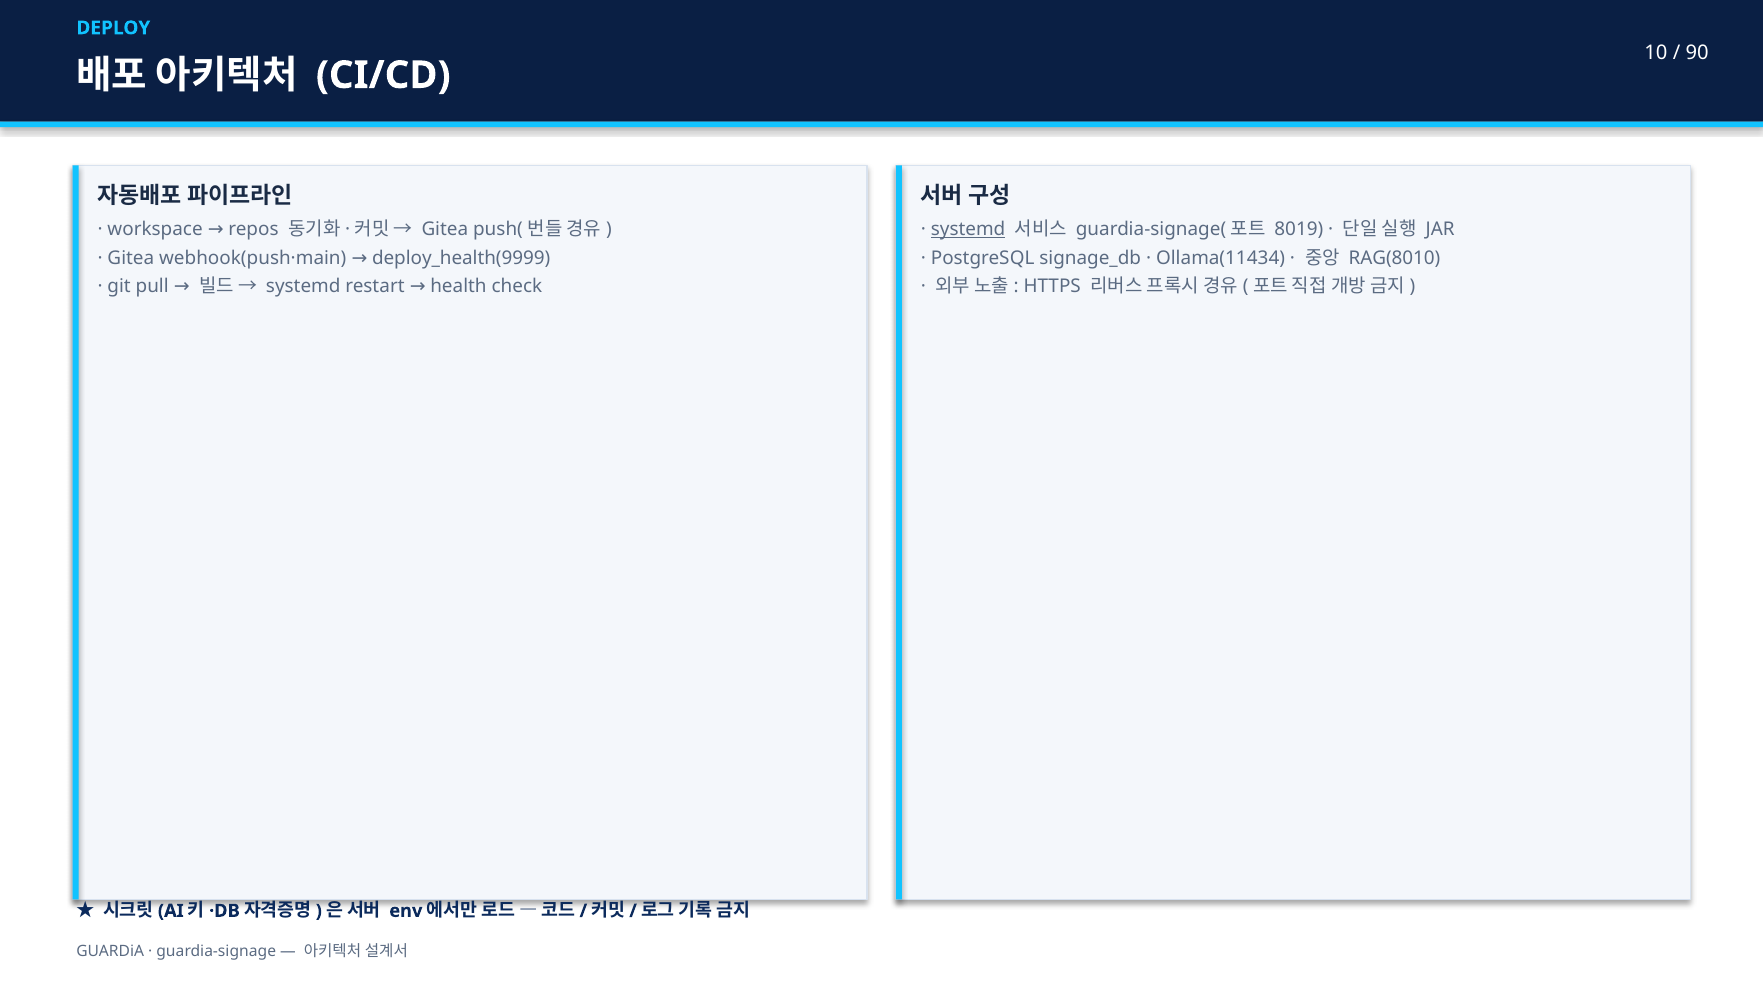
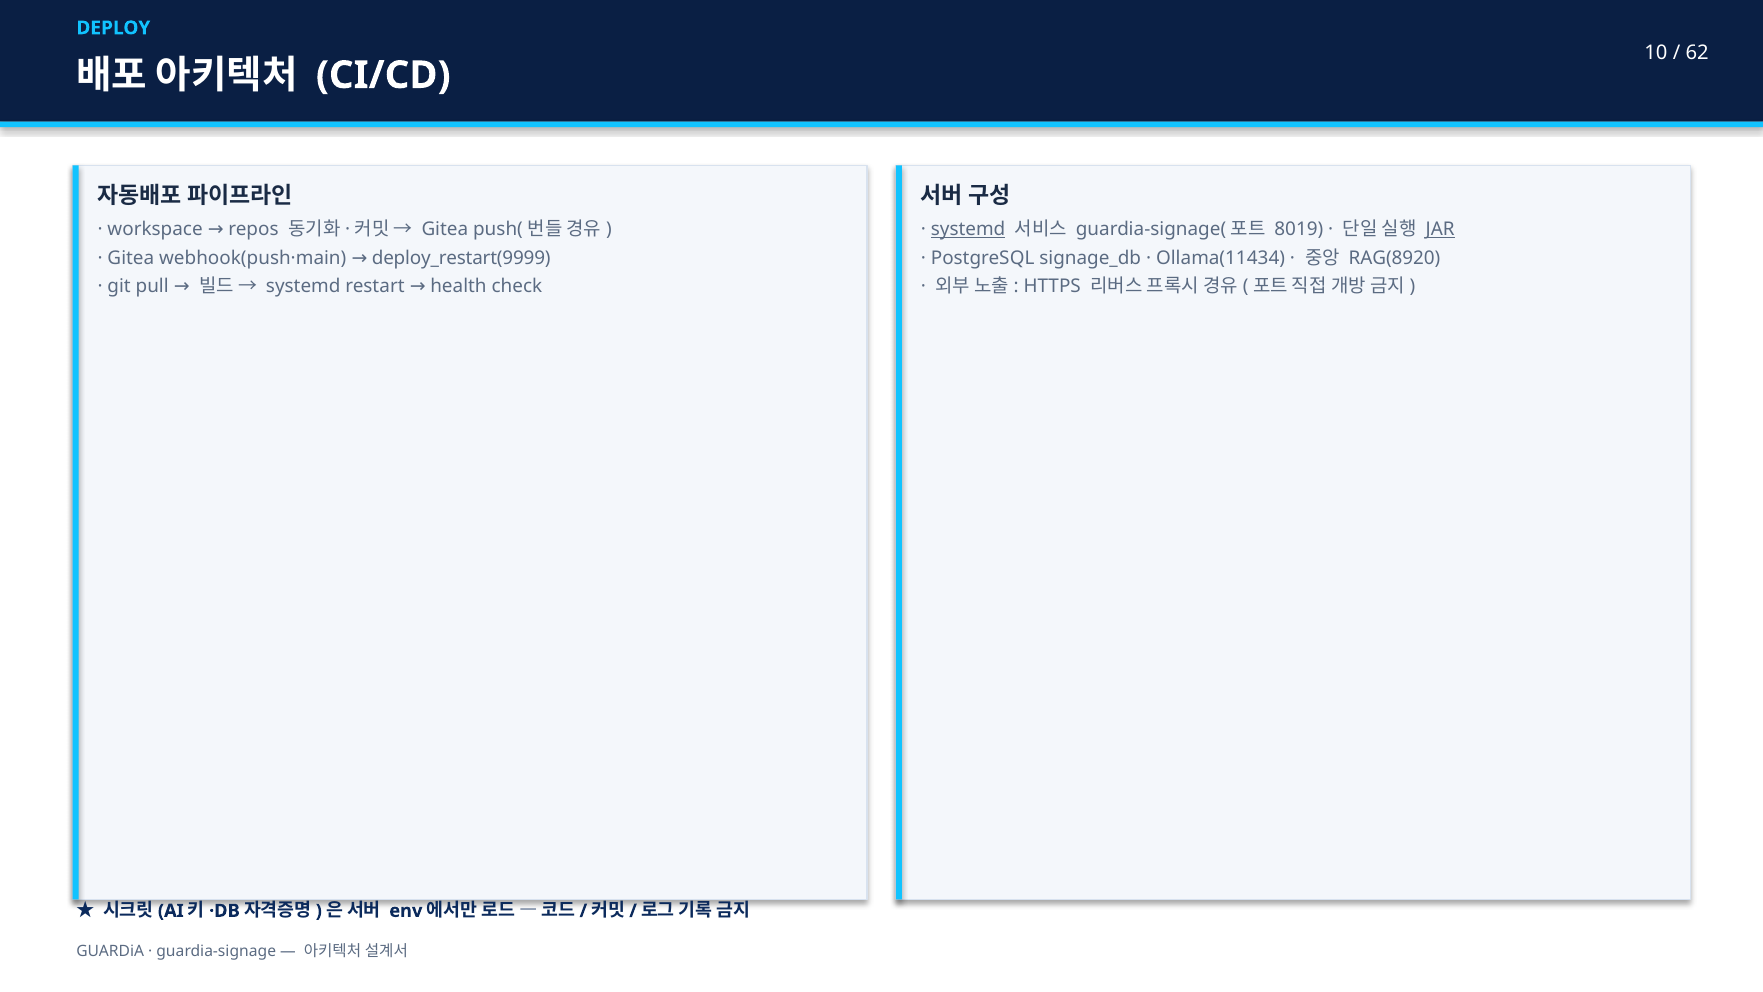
90: 90 -> 62 (1697, 52)
JAR underline: none -> present (1440, 230)
deploy_health(9999: deploy_health(9999 -> deploy_restart(9999 (461, 258)
RAG(8010: RAG(8010 -> RAG(8920 (1395, 258)
